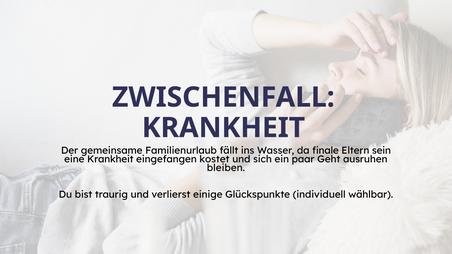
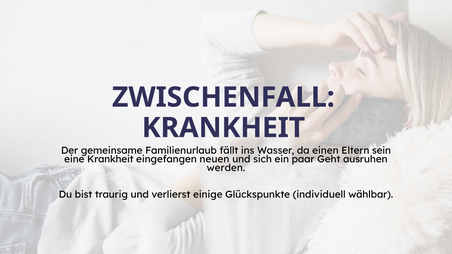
finale: finale -> einen (325, 151)
kostet: kostet -> neuen (214, 159)
bleiben: bleiben -> werden (226, 168)
